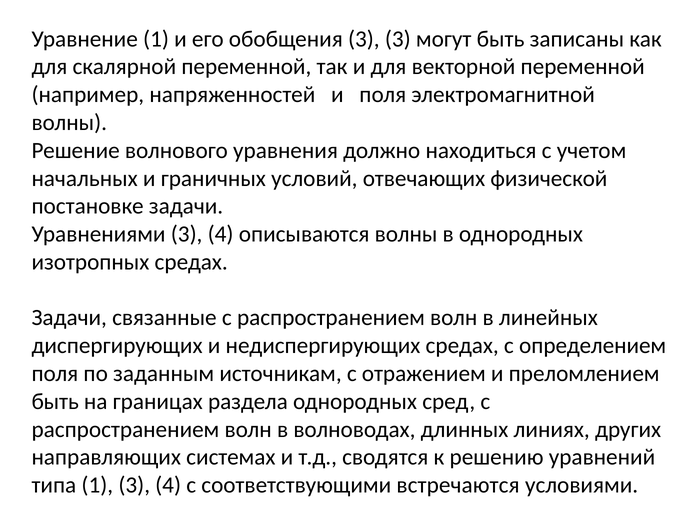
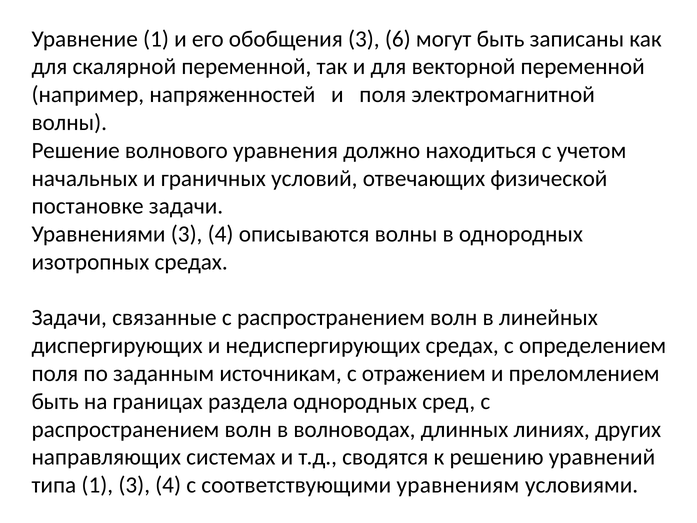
3 3: 3 -> 6 (398, 39)
встречаются: встречаются -> уравнениям (458, 485)
